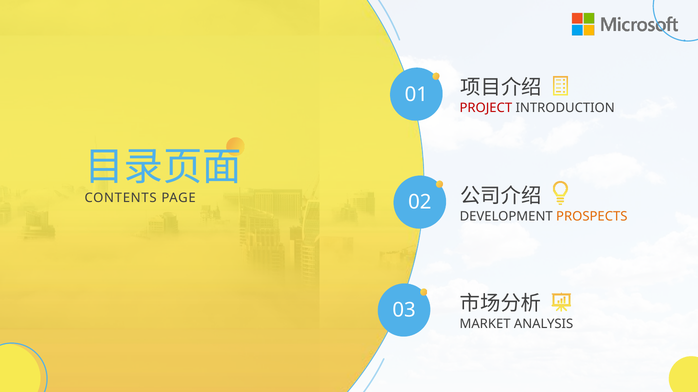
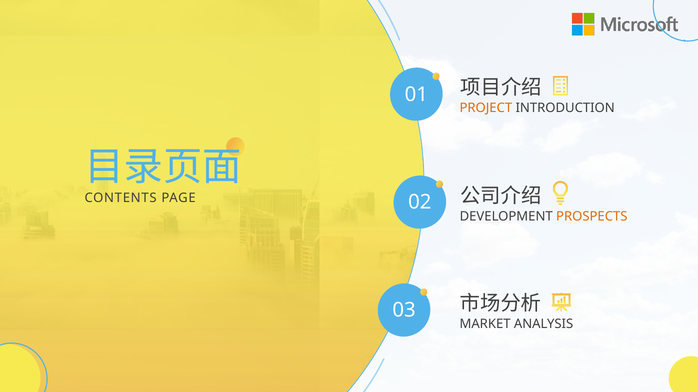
PROJECT colour: red -> orange (486, 108)
